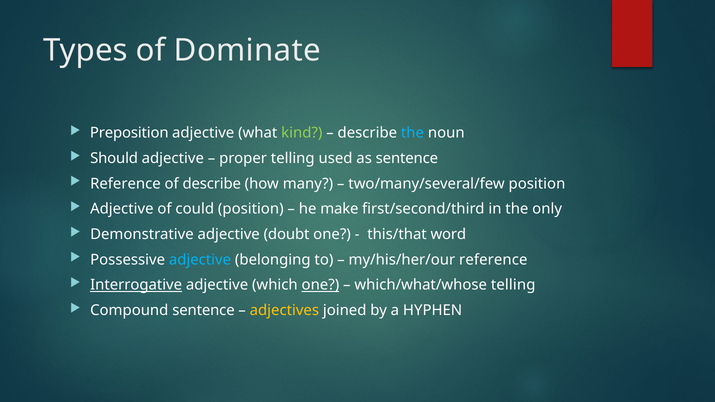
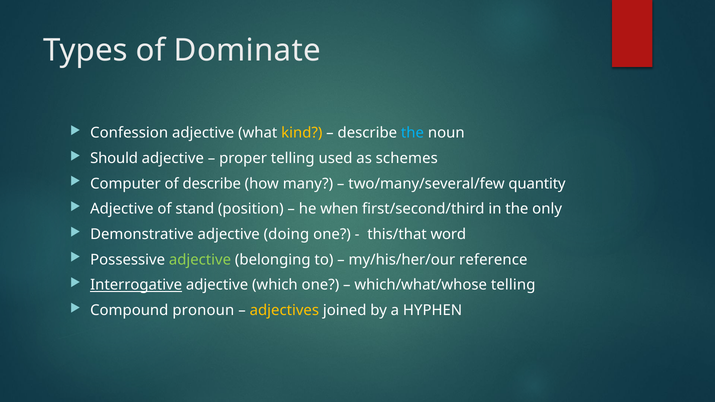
Preposition: Preposition -> Confession (129, 133)
kind colour: light green -> yellow (302, 133)
as sentence: sentence -> schemes (407, 158)
Reference: Reference -> Computer (125, 184)
two/many/several/few position: position -> quantity (537, 184)
could: could -> stand (195, 209)
make: make -> when (339, 209)
doubt: doubt -> doing (286, 234)
adjective colour: light blue -> light green (200, 260)
one underline: present -> none (320, 285)
Compound sentence: sentence -> pronoun (203, 310)
